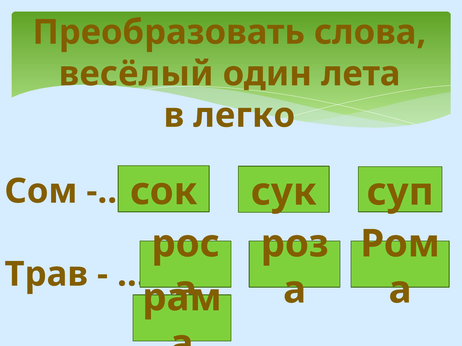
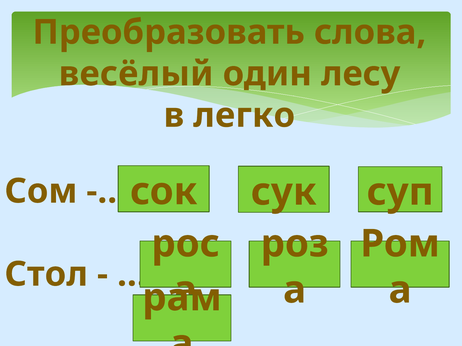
лета: лета -> лесу (361, 74)
Трав: Трав -> Стол (46, 275)
